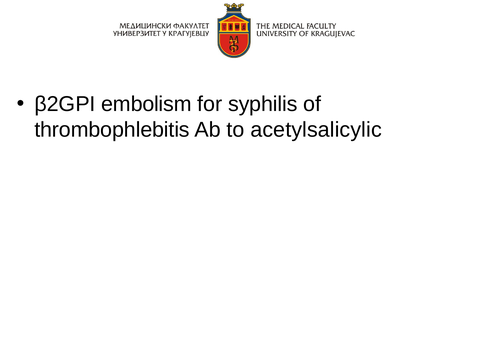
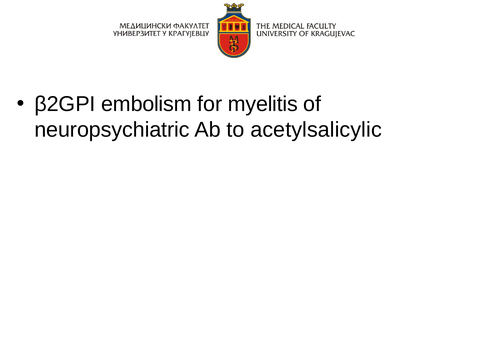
syphilis: syphilis -> myelitis (263, 104)
thrombophlebitis: thrombophlebitis -> neuropsychiatric (112, 130)
